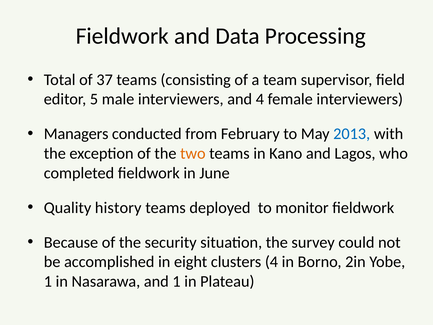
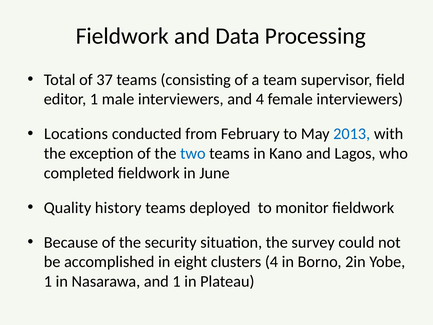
editor 5: 5 -> 1 (94, 99)
Managers: Managers -> Locations (76, 134)
two colour: orange -> blue (193, 153)
